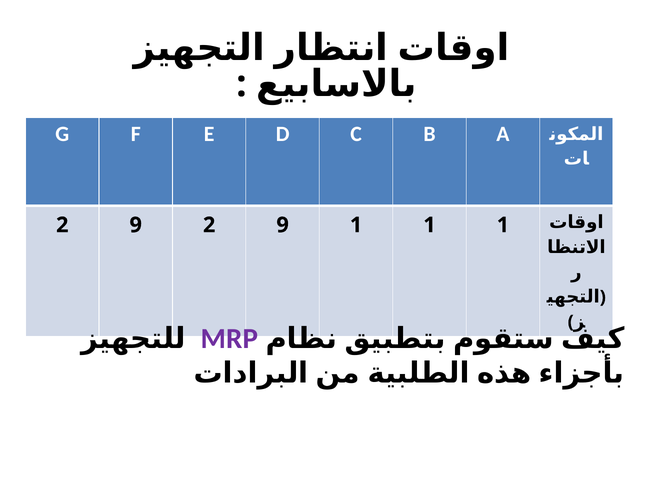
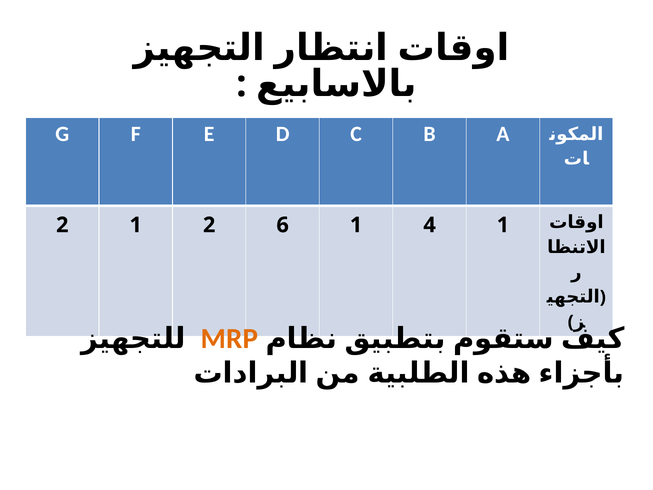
9: 9 -> 1 (136, 225)
9: 9 -> 6 (283, 225)
1: 1 -> 4 (430, 225)
MRP colour: purple -> orange (229, 338)
